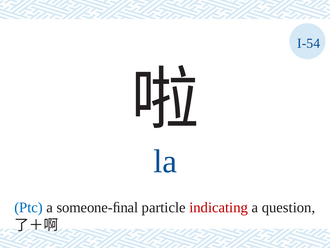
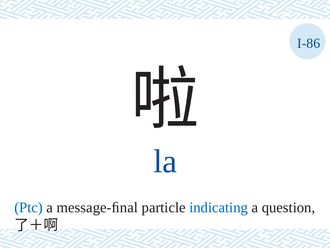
I-54: I-54 -> I-86 (309, 43)
someone-ﬁnal: someone-ﬁnal -> message-ﬁnal (97, 207)
indicating colour: red -> blue (219, 207)
